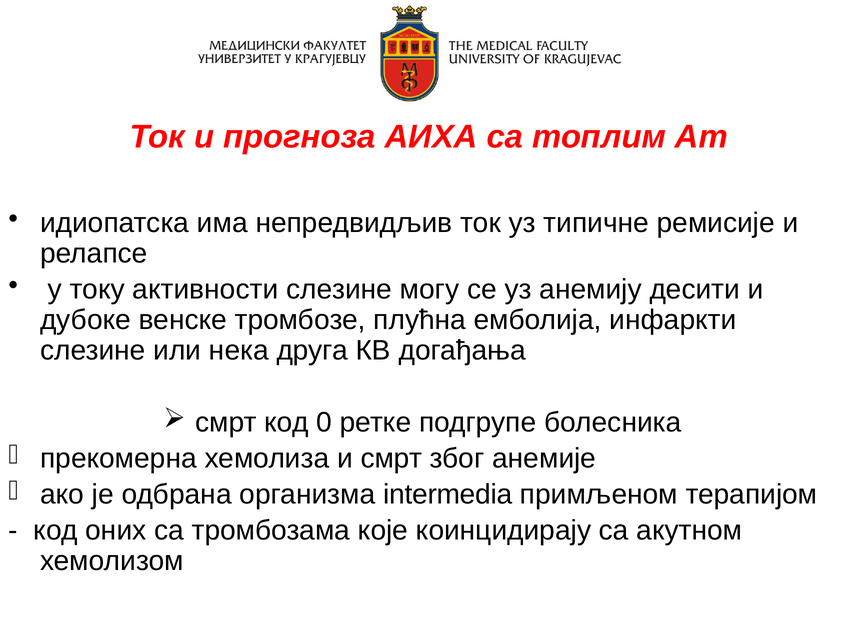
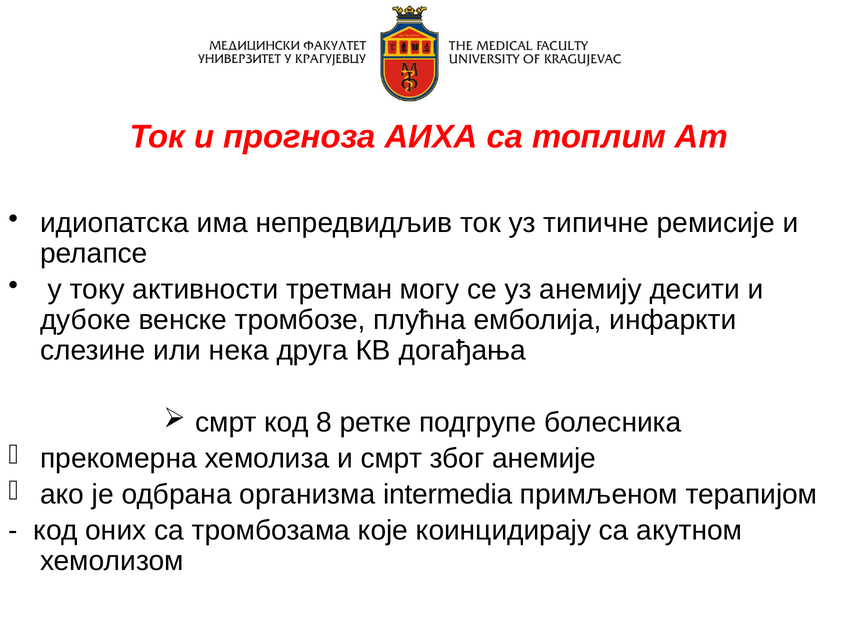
активности слезине: слезине -> третман (339, 289)
0: 0 -> 8 (324, 422)
